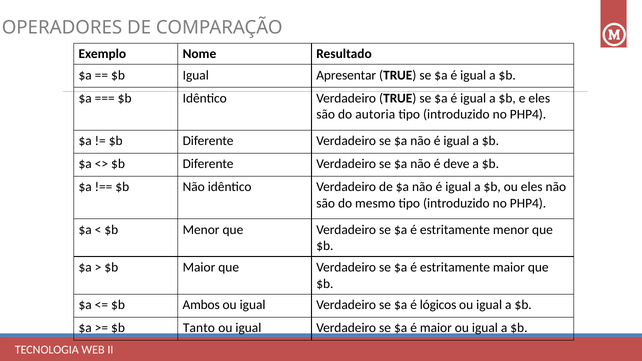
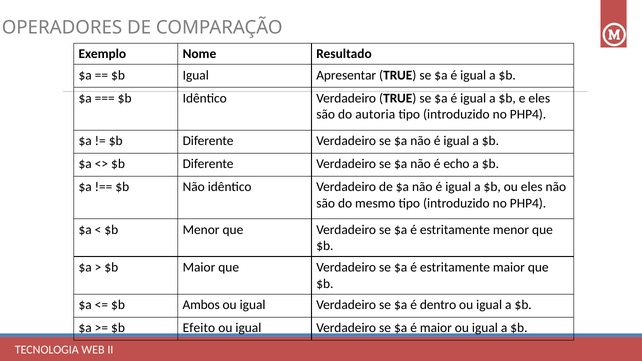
deve: deve -> echo (456, 164)
lógicos: lógicos -> dentro (438, 305)
Tanto: Tanto -> Efeito (199, 328)
